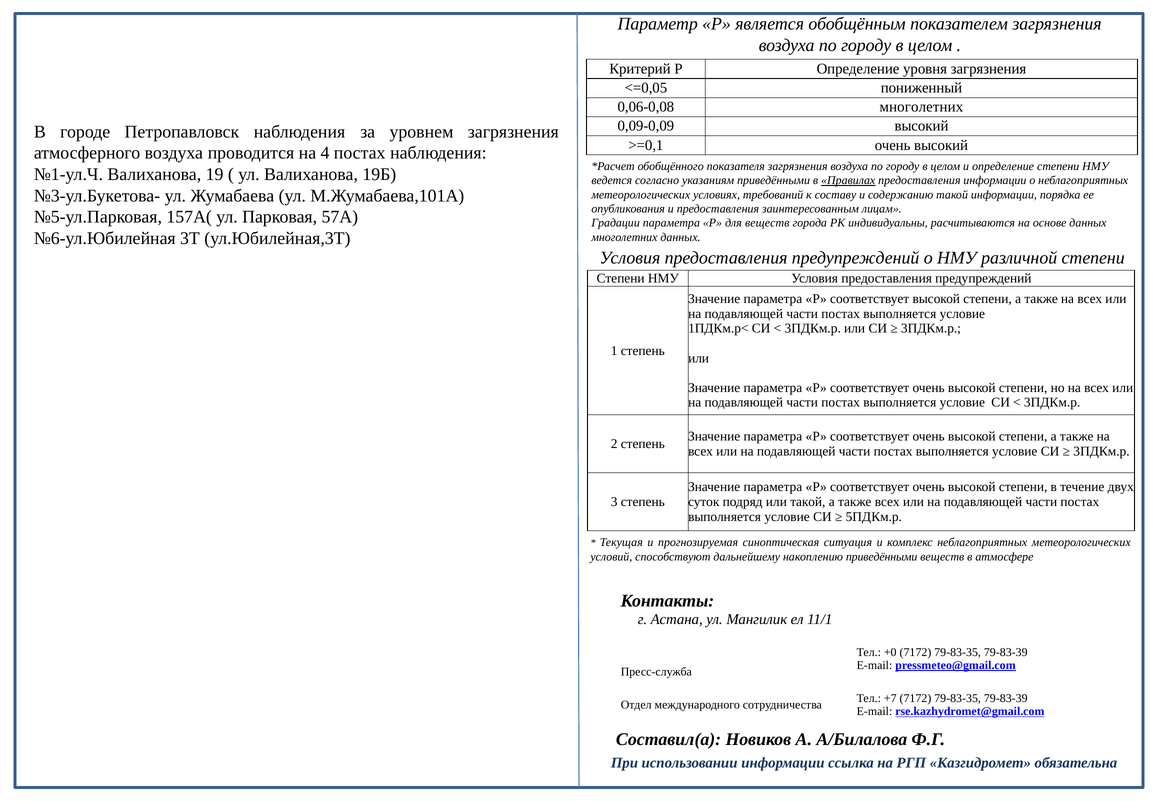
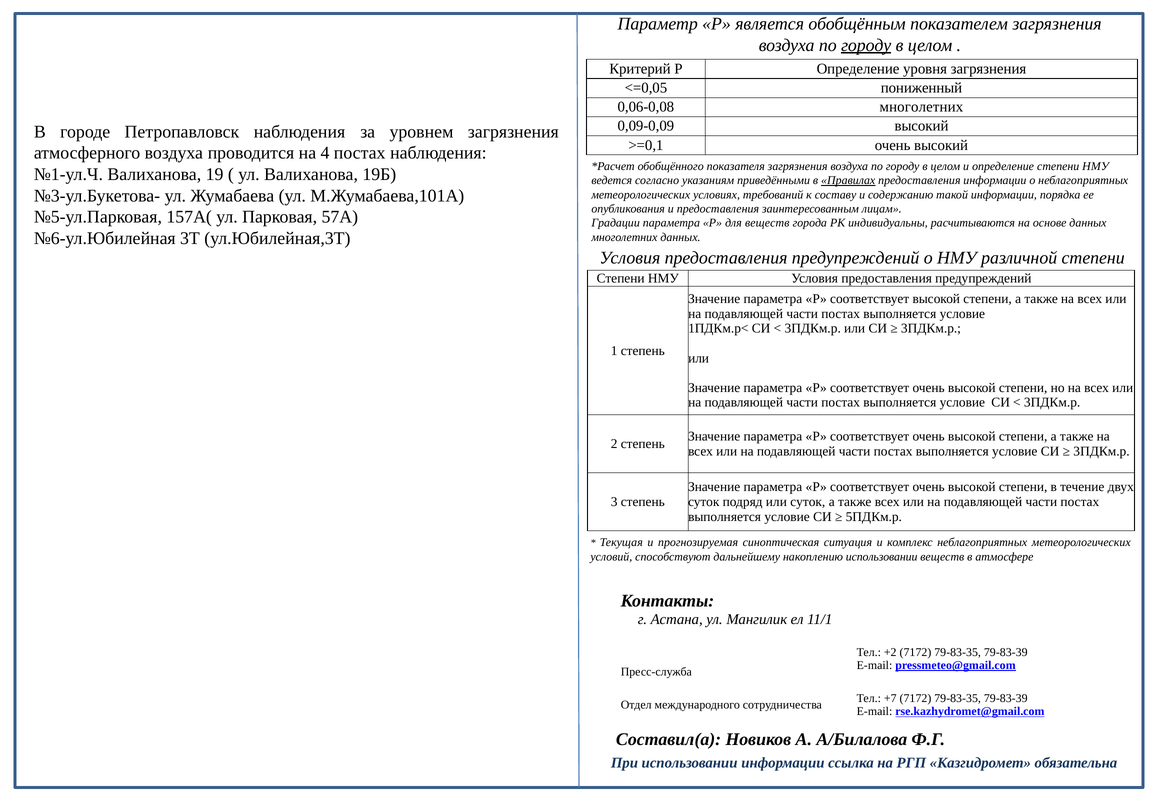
городу underline: none -> present (866, 45)
или такой: такой -> суток (808, 502)
накоплению приведёнными: приведёнными -> использовании (882, 557)
+0: +0 -> +2 (890, 653)
